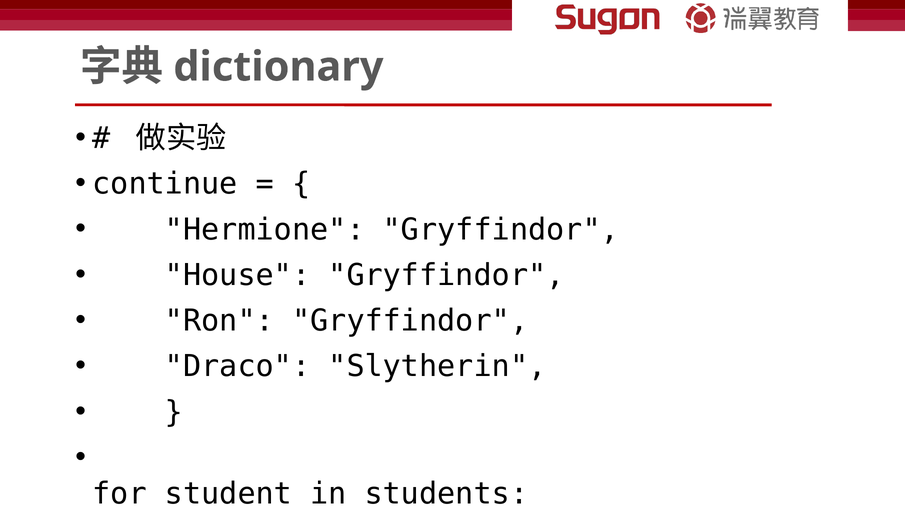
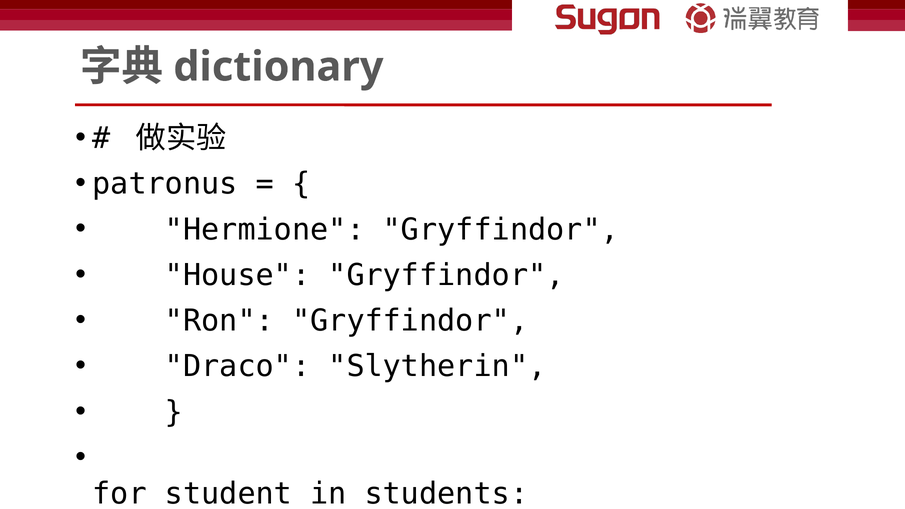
continue: continue -> patronus (165, 184)
